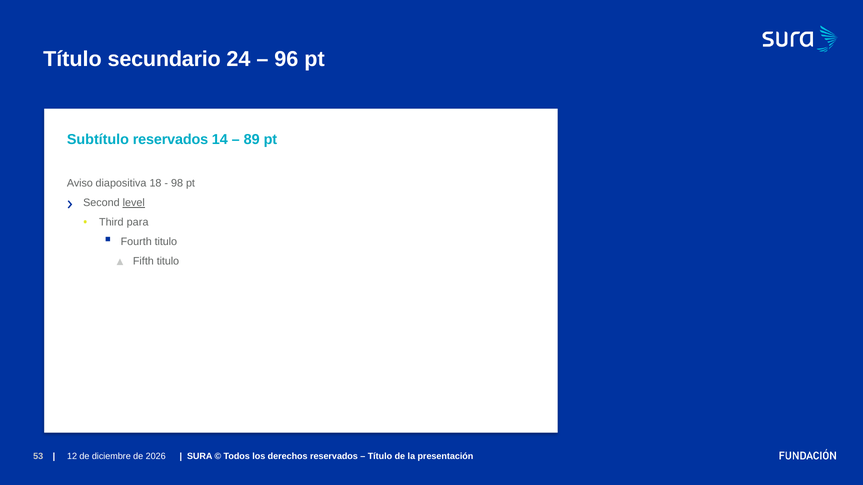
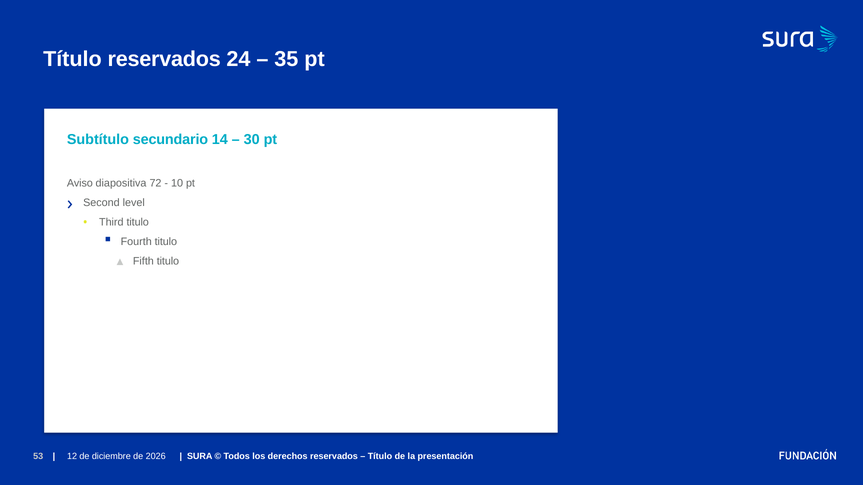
Título secundario: secundario -> reservados (164, 59)
96: 96 -> 35 (286, 59)
Subtítulo reservados: reservados -> secundario (170, 140)
89: 89 -> 30 (252, 140)
18: 18 -> 72 (156, 184)
98: 98 -> 10 (177, 184)
level underline: present -> none (134, 203)
Third para: para -> titulo (138, 223)
